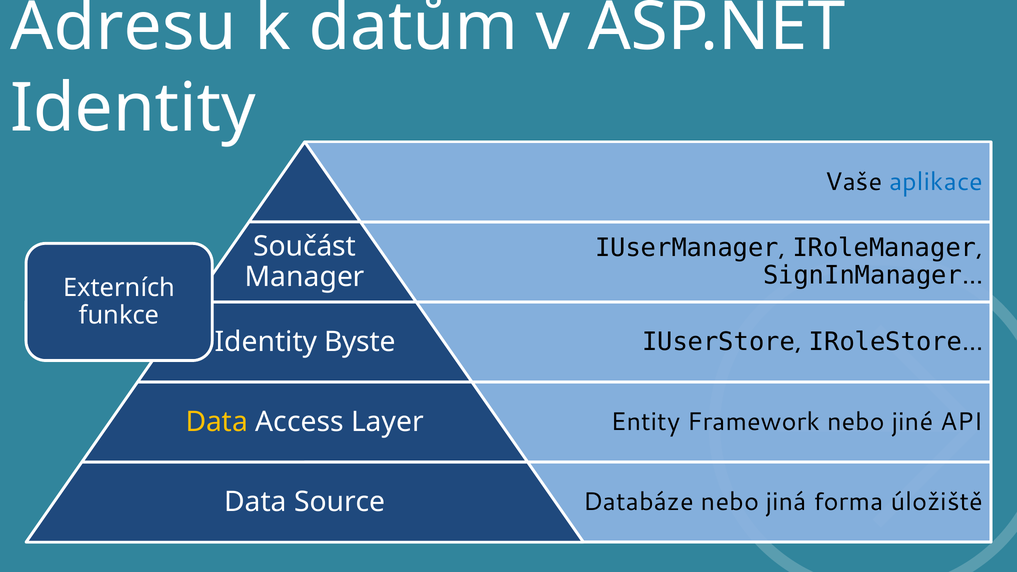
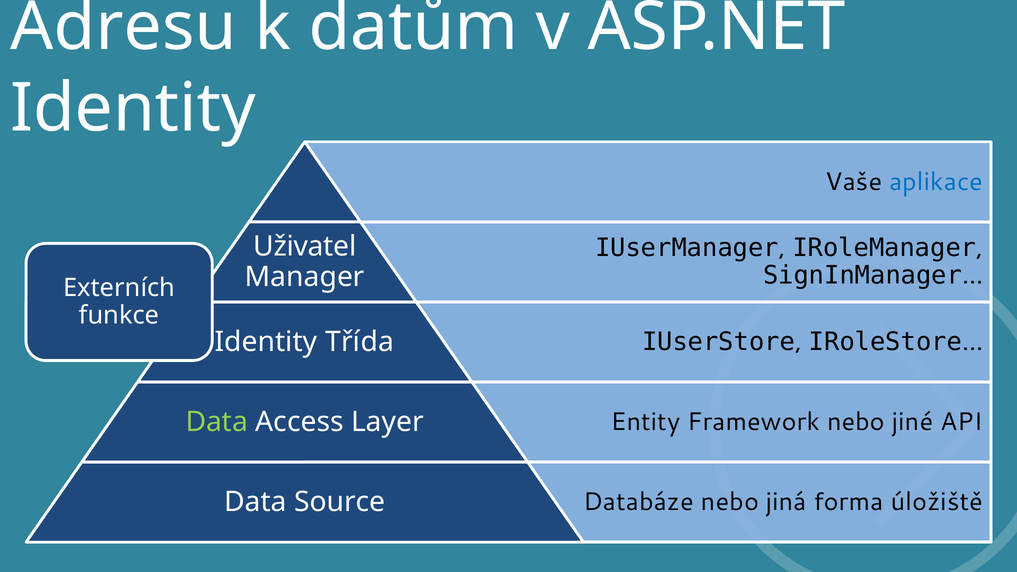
Součást: Součást -> Uživatel (305, 247)
Byste: Byste -> Třída (360, 342)
Data colour: yellow -> light green (217, 422)
